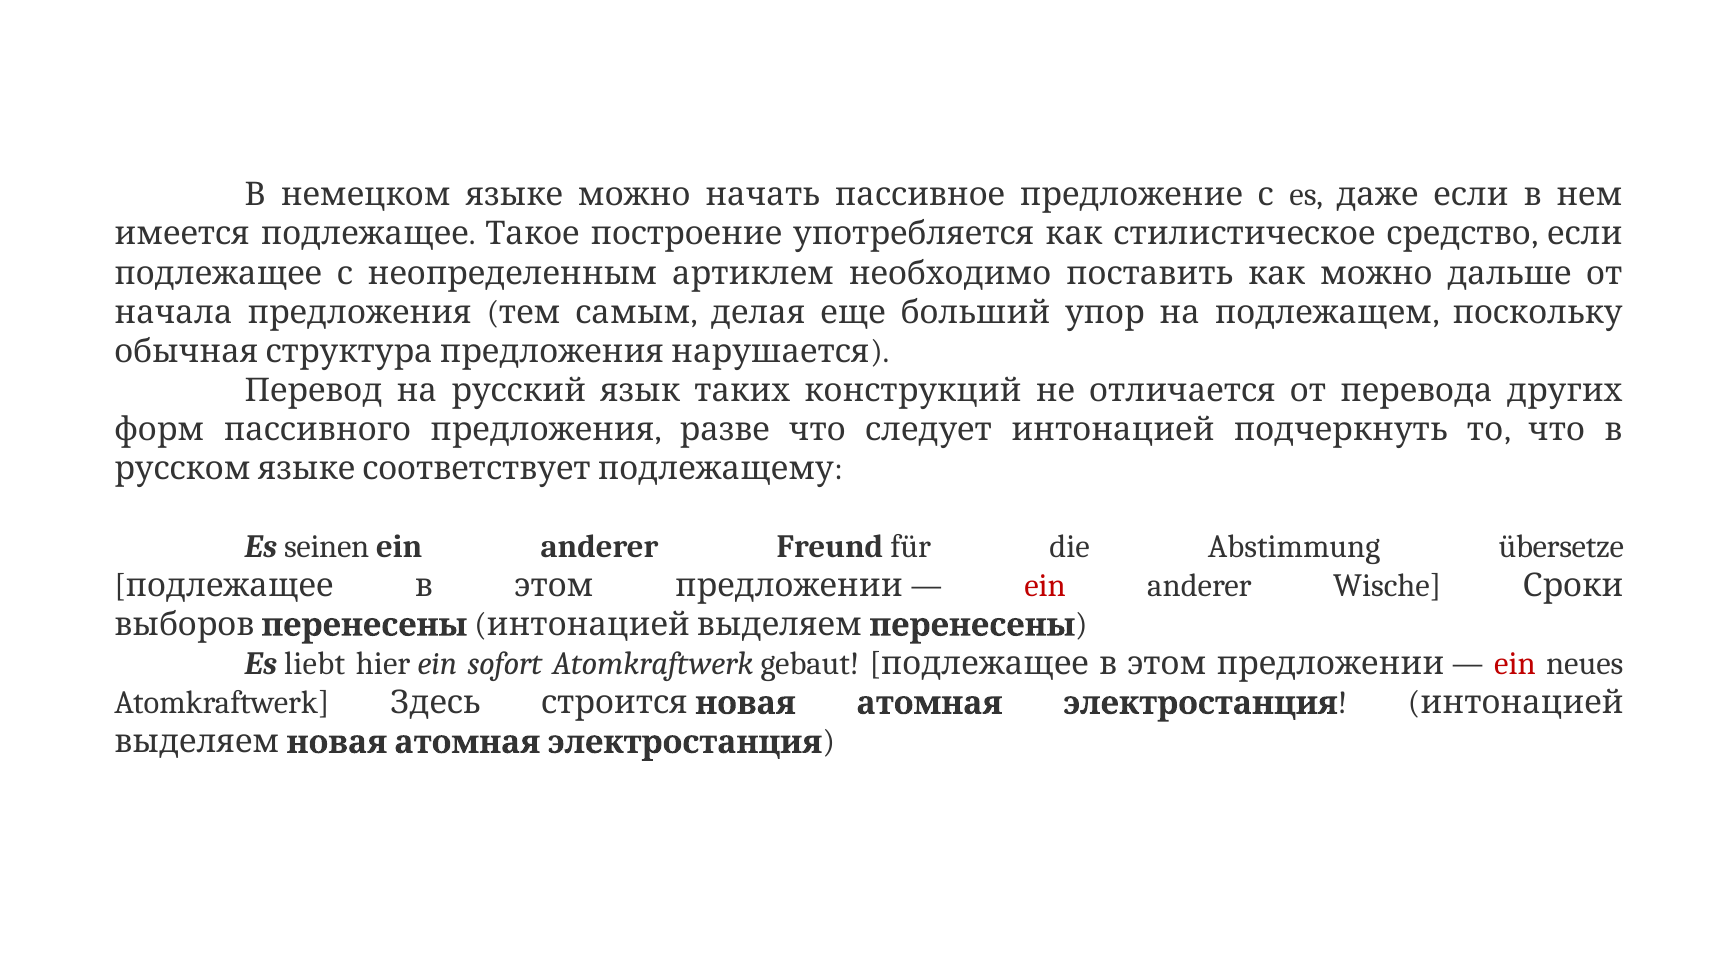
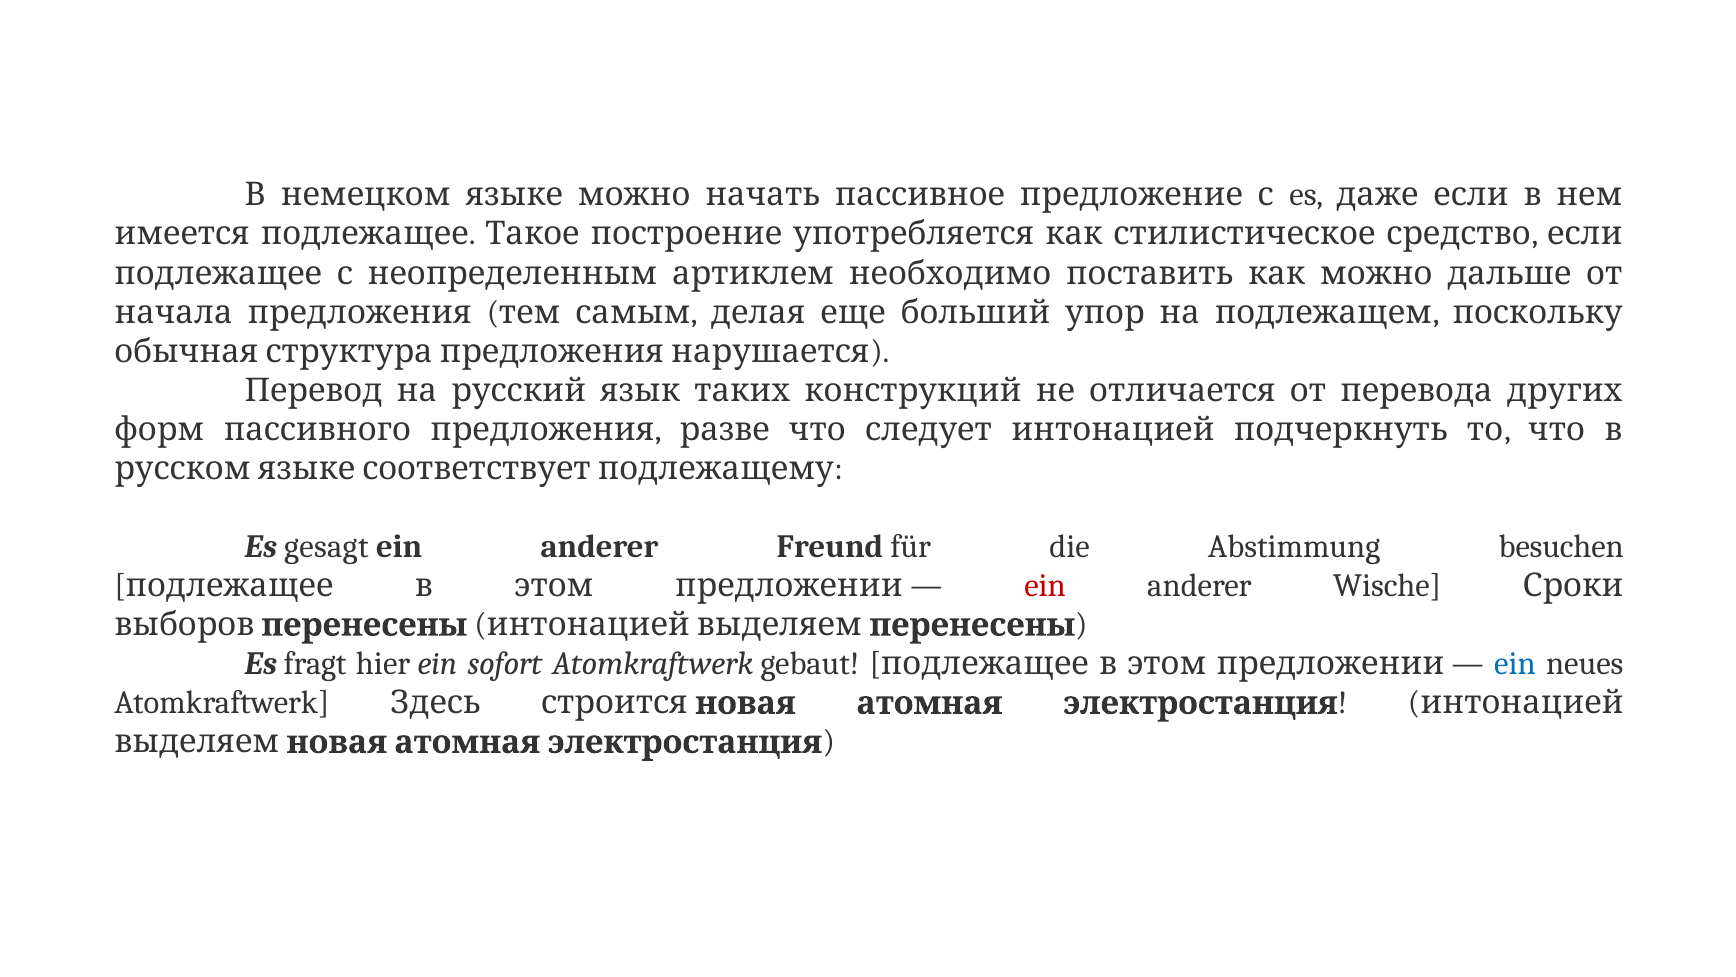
seinen: seinen -> gesagt (326, 547)
übersetze: übersetze -> besuchen (1561, 547)
liebt: liebt -> fragt (315, 664)
ein colour: red -> blue (1515, 664)
